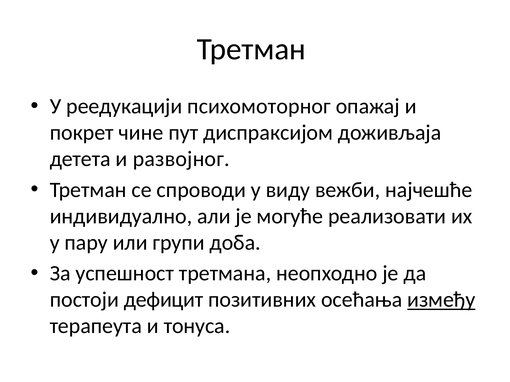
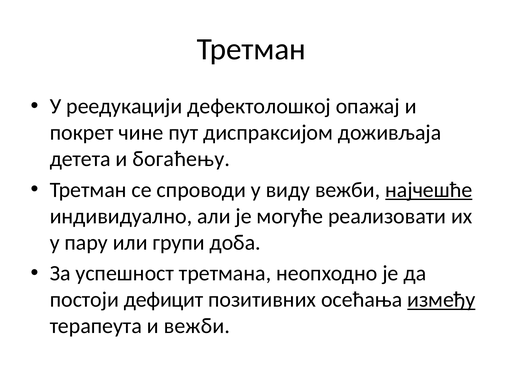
психомоторног: психомоторног -> дефектолошкој (259, 107)
развојног: развојног -> богаћењу (181, 159)
најчешће underline: none -> present (429, 190)
и тонуса: тонуса -> вежби (197, 327)
